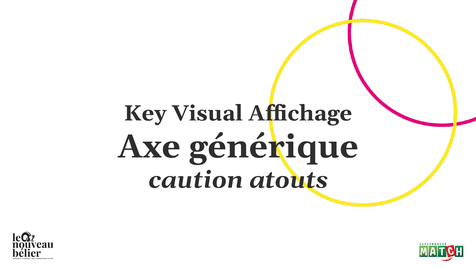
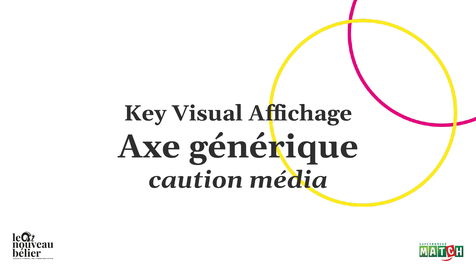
atouts: atouts -> média (288, 180)
